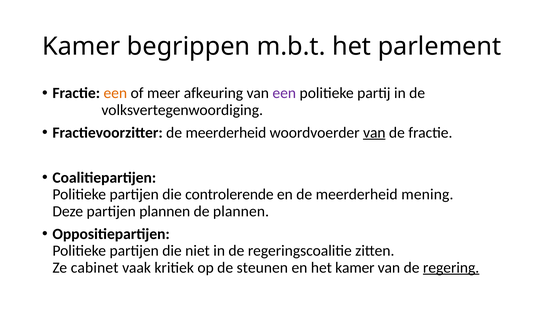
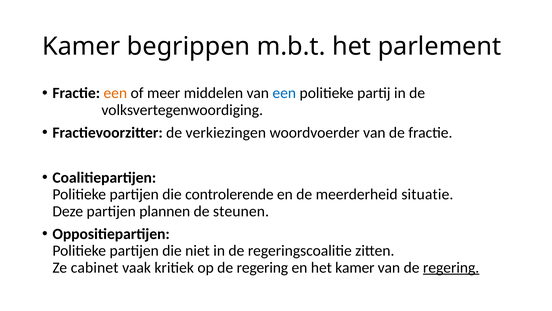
afkeuring: afkeuring -> middelen (213, 93)
een colour: purple -> blue (284, 93)
Fractievoorzitter de meerderheid: meerderheid -> verkiezingen (226, 132)
van underline: present -> none (374, 132)
mening: mening -> situatie (427, 194)
de plannen: plannen -> steunen (241, 211)
op de steunen: steunen -> regering (262, 267)
